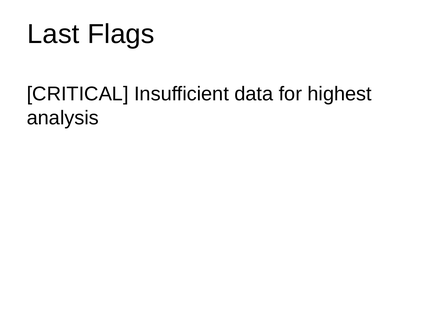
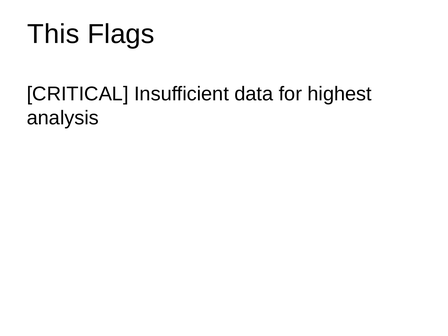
Last: Last -> This (53, 34)
